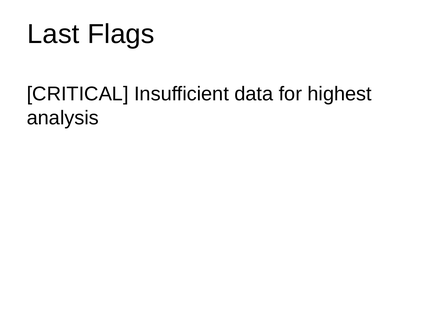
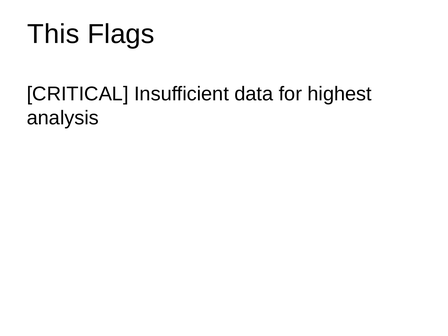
Last: Last -> This (53, 34)
